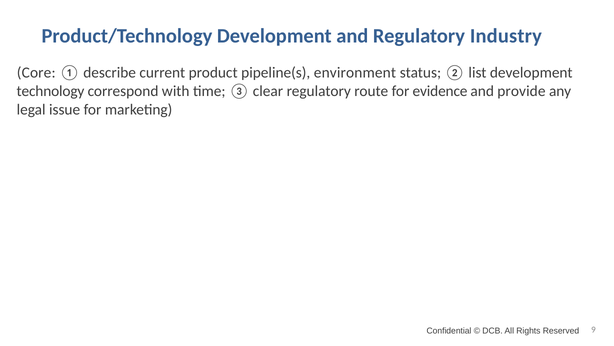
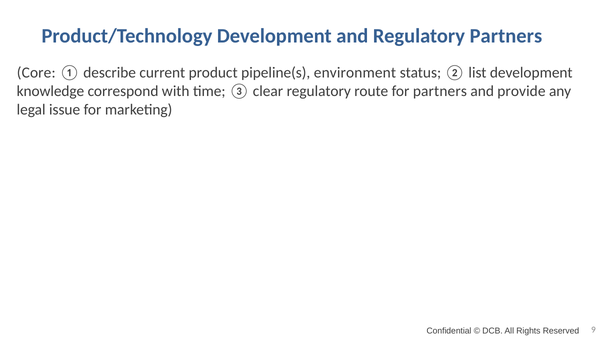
Regulatory Industry: Industry -> Partners (506, 36)
technology: technology -> knowledge (50, 91)
for evidence: evidence -> partners (440, 91)
